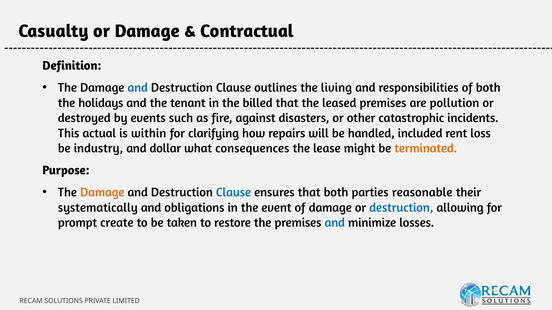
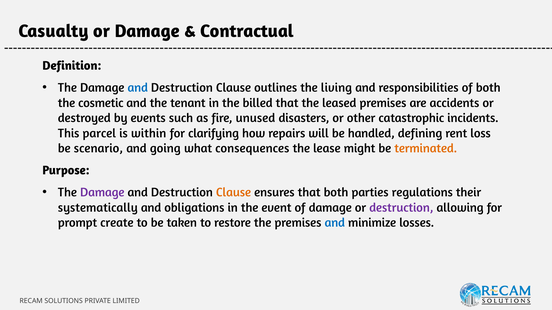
holidays: holidays -> cosmetic (101, 103)
pollution: pollution -> accidents (454, 103)
against: against -> unused (255, 118)
actual: actual -> parcel (99, 133)
included: included -> defining (420, 133)
industry: industry -> scenario (98, 149)
dollar: dollar -> going (165, 149)
Damage colour: orange -> purple (102, 193)
Clause colour: blue -> orange (234, 193)
reasonable: reasonable -> regulations (422, 193)
destruction colour: blue -> purple (401, 208)
